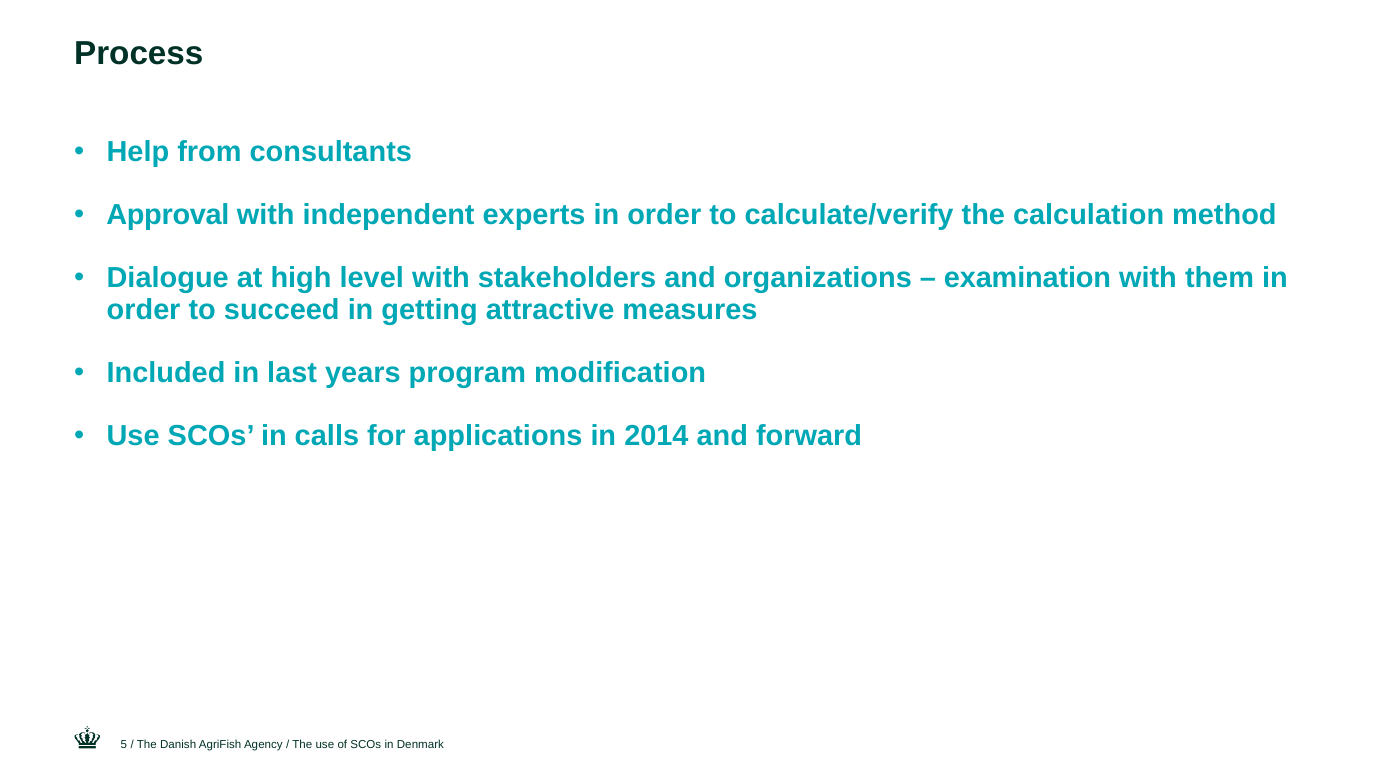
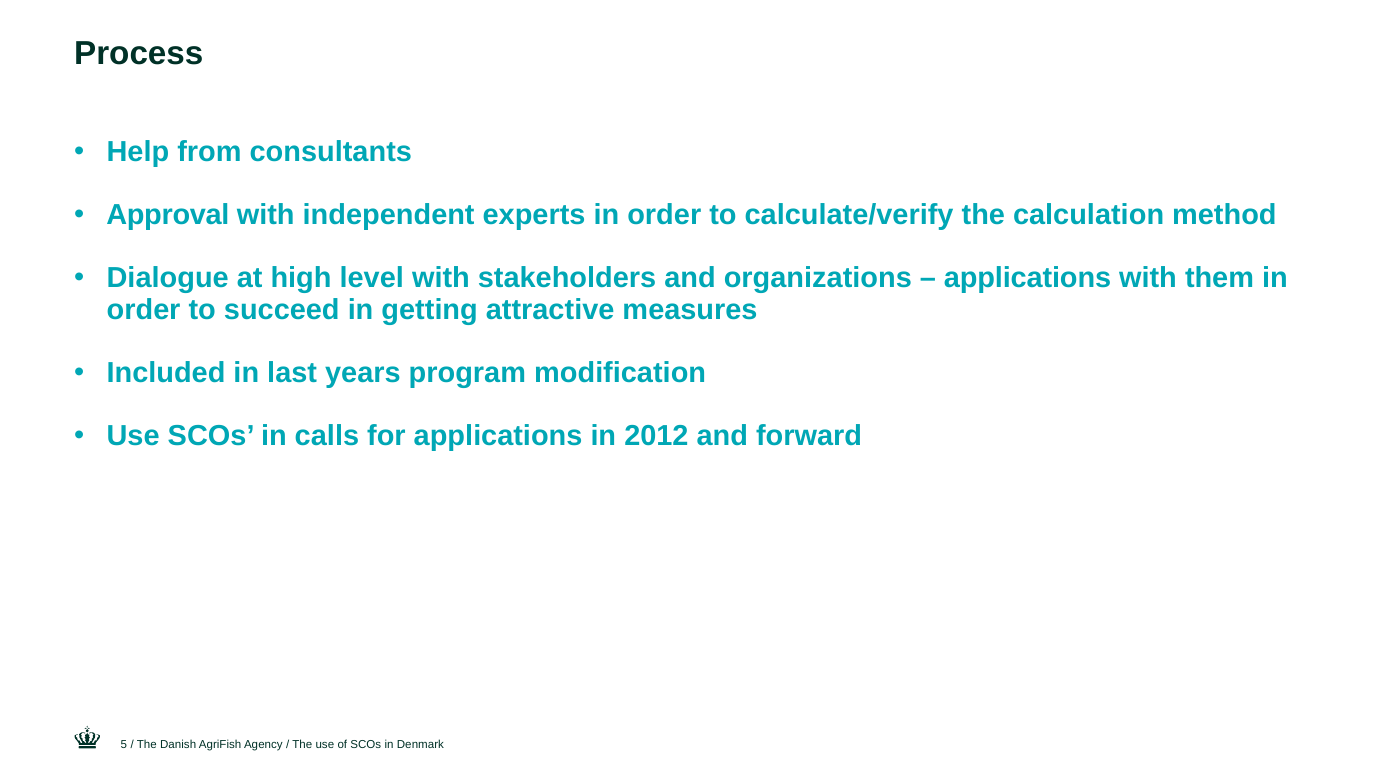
examination: examination -> applications (1028, 278)
2014: 2014 -> 2012 (656, 436)
